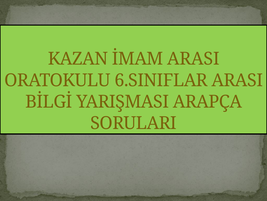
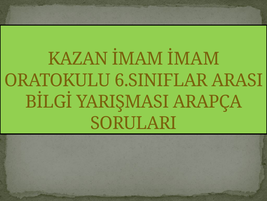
İMAM ARASI: ARASI -> İMAM (193, 59)
